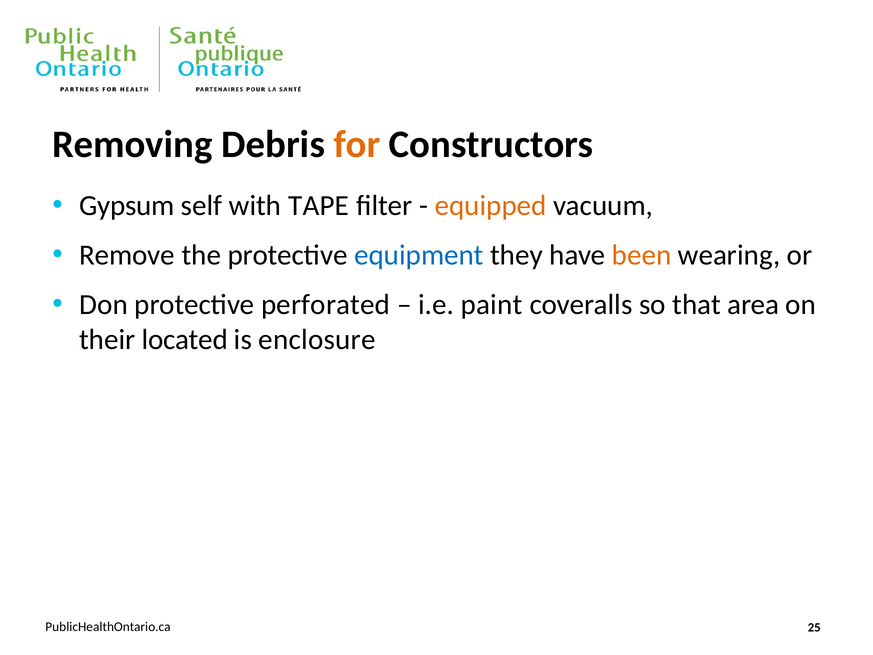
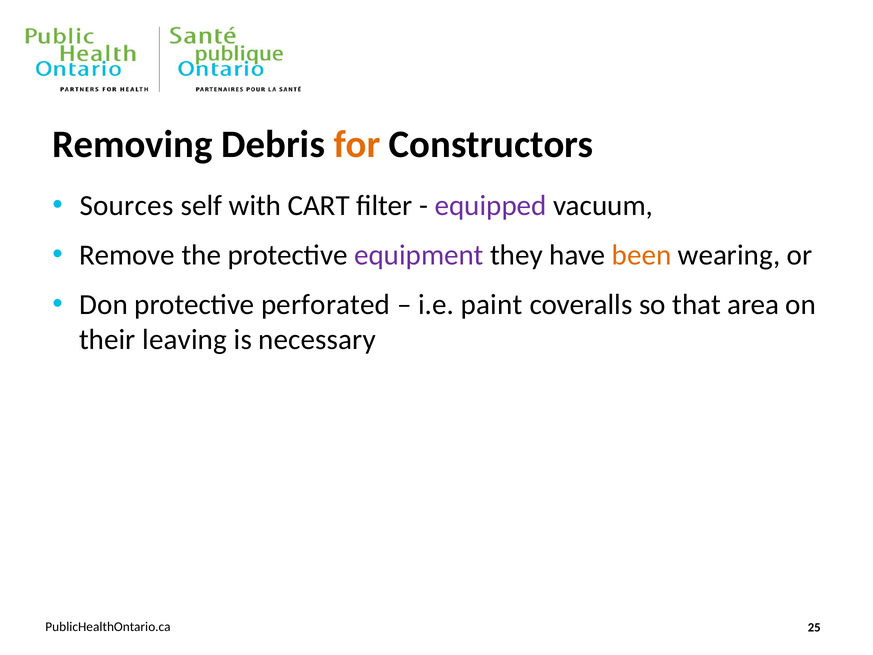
Gypsum: Gypsum -> Sources (127, 206)
TAPE: TAPE -> CART (319, 206)
equipped colour: orange -> purple (491, 206)
equipment colour: blue -> purple (419, 255)
located: located -> leaving (185, 340)
enclosure: enclosure -> necessary (317, 340)
